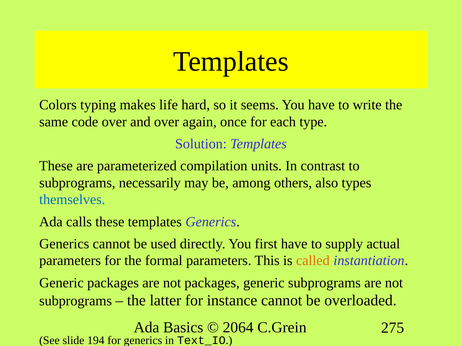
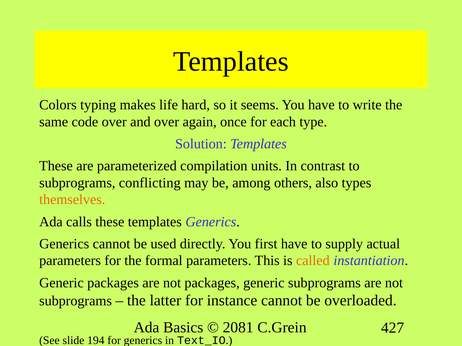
necessarily: necessarily -> conflicting (150, 183)
themselves colour: blue -> orange (72, 200)
2064: 2064 -> 2081 (238, 328)
275: 275 -> 427 (393, 328)
